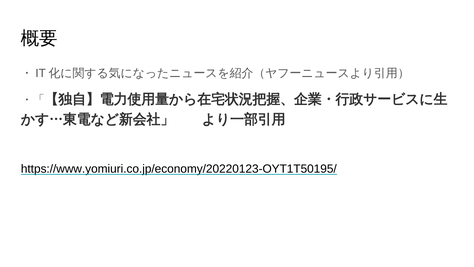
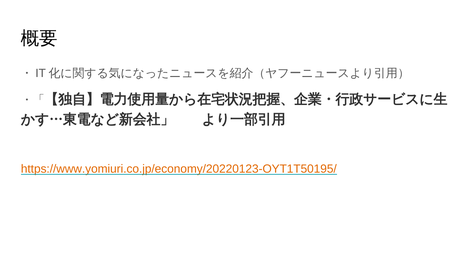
https://www.yomiuri.co.jp/economy/20220123-OYT1T50195/ colour: black -> orange (179, 169)
